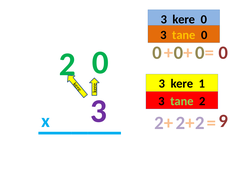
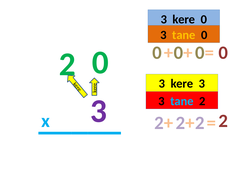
kere 1: 1 -> 3 (202, 84)
tane colour: light green -> light blue (182, 101)
9: 9 -> 2 (223, 121)
